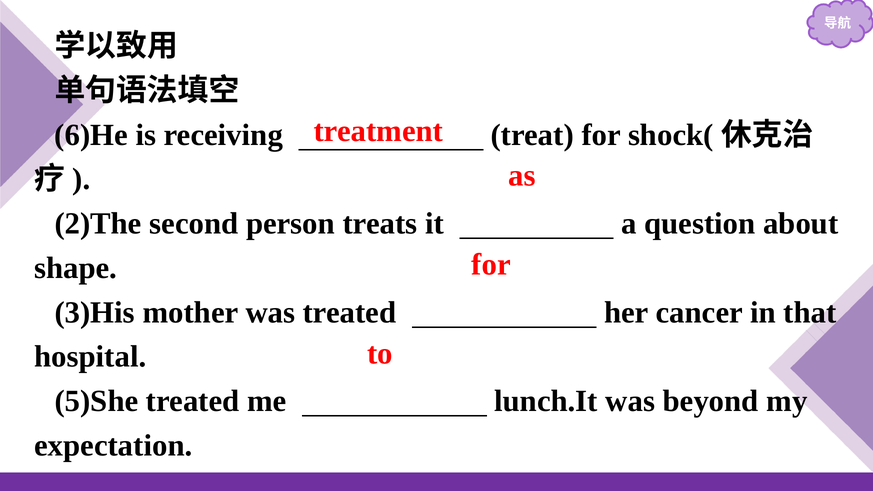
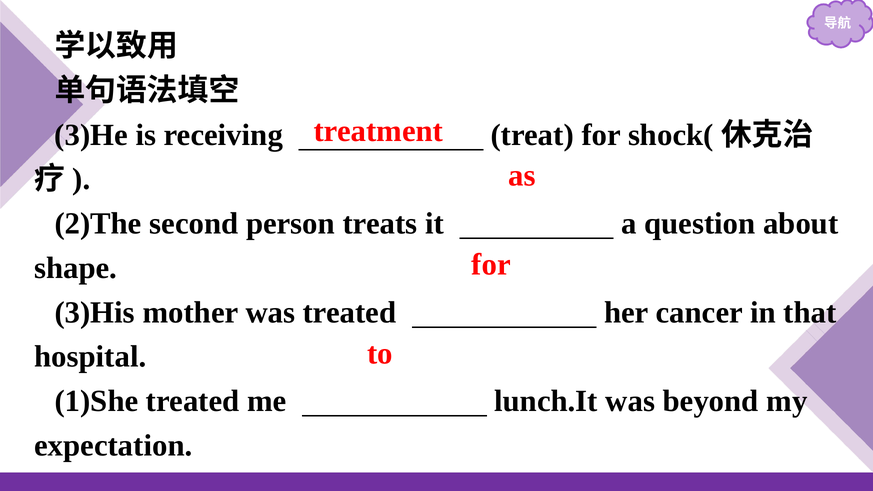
6)He: 6)He -> 3)He (91, 135)
5)She: 5)She -> 1)She (96, 401)
